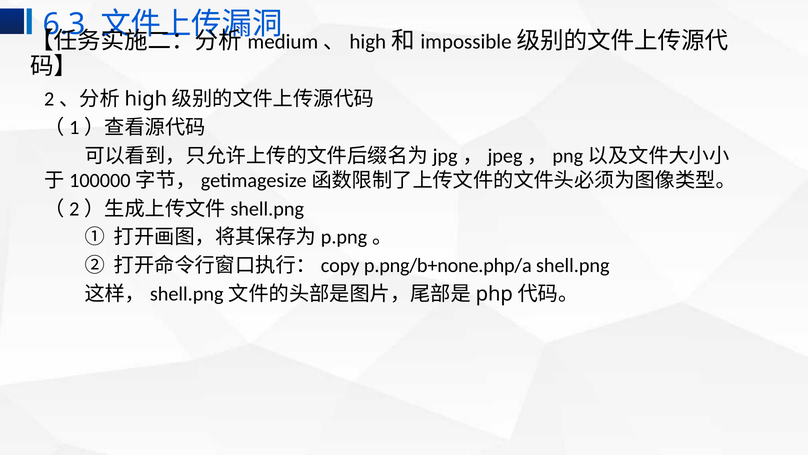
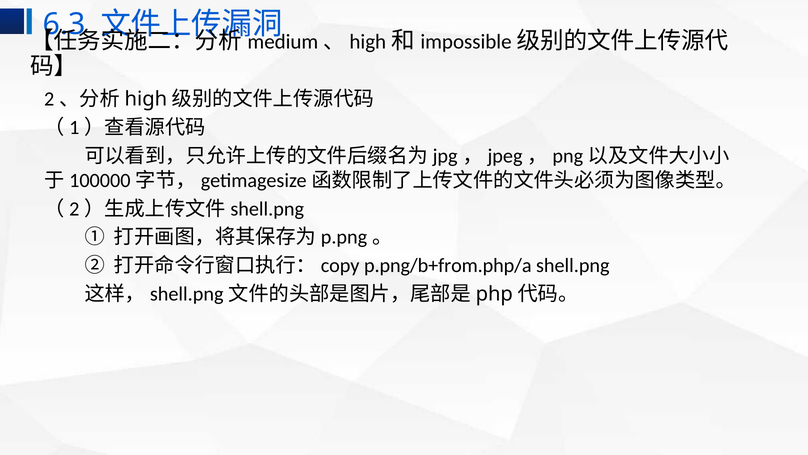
p.png/b+none.php/a: p.png/b+none.php/a -> p.png/b+from.php/a (448, 265)
